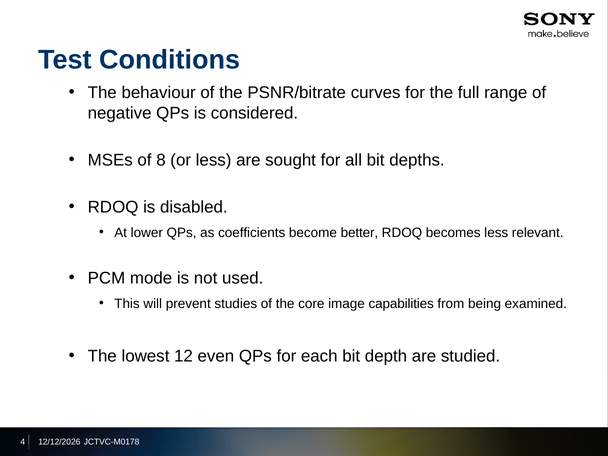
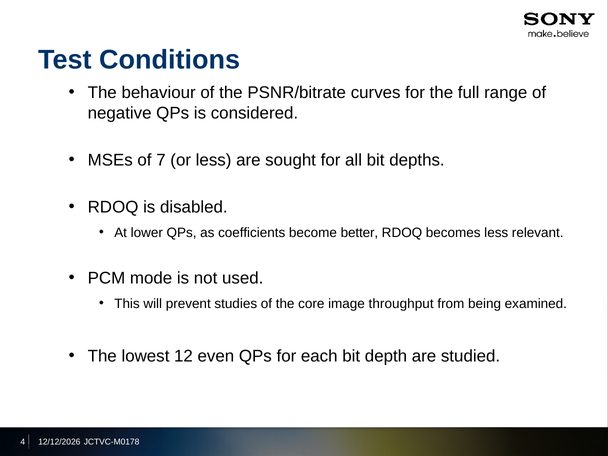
8: 8 -> 7 (161, 160)
capabilities: capabilities -> throughput (401, 304)
